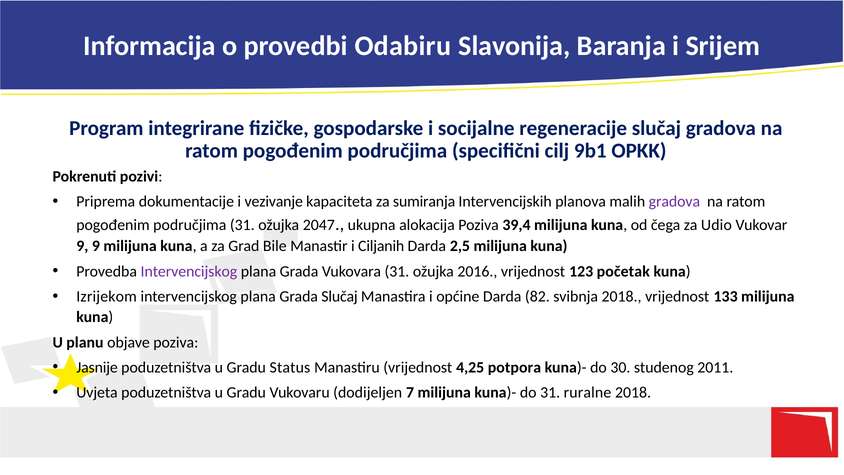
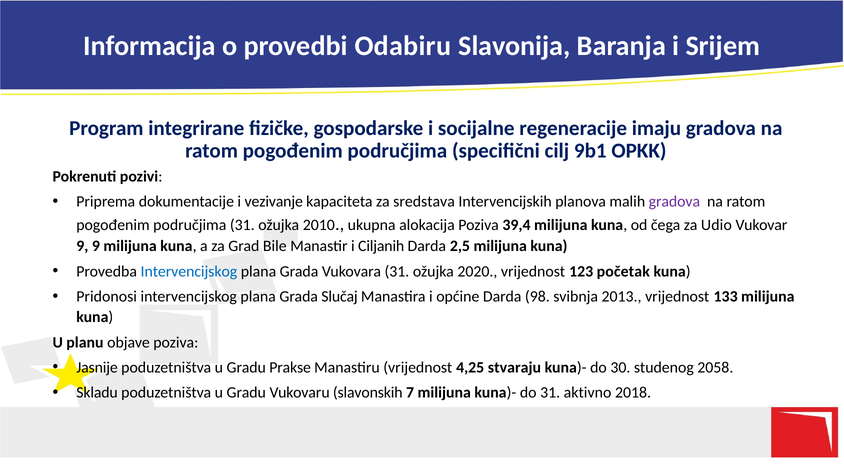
regeneracije slučaj: slučaj -> imaju (656, 128)
sumiranja: sumiranja -> sredstava (424, 202)
2047: 2047 -> 2010 (319, 225)
Intervencijskog colour: purple -> blue (189, 271)
2016: 2016 -> 2020 (477, 271)
Izrijekom: Izrijekom -> Pridonosi (107, 296)
82: 82 -> 98 (537, 296)
svibnja 2018: 2018 -> 2013 (622, 296)
Status: Status -> Prakse (290, 367)
potpora: potpora -> stvaraju (514, 367)
2011: 2011 -> 2058 (715, 367)
Uvjeta: Uvjeta -> Skladu (97, 393)
dodijeljen: dodijeljen -> slavonskih (368, 393)
ruralne: ruralne -> aktivno (588, 393)
